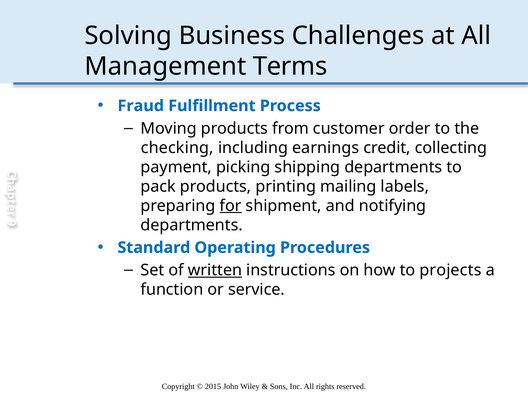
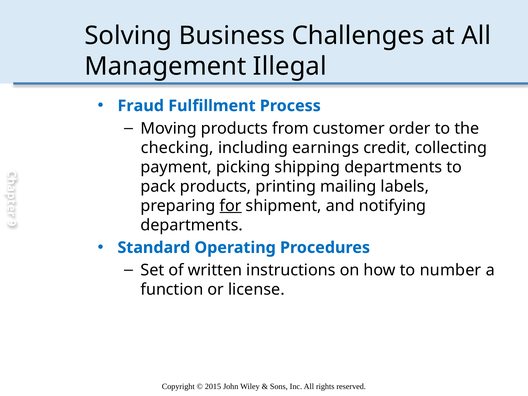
Terms: Terms -> Illegal (290, 66)
written underline: present -> none (215, 270)
projects: projects -> number (451, 270)
service: service -> license (256, 289)
